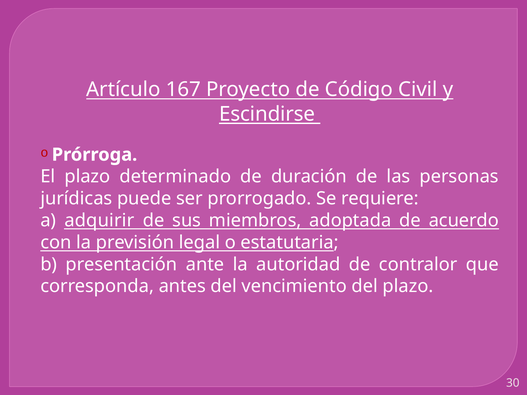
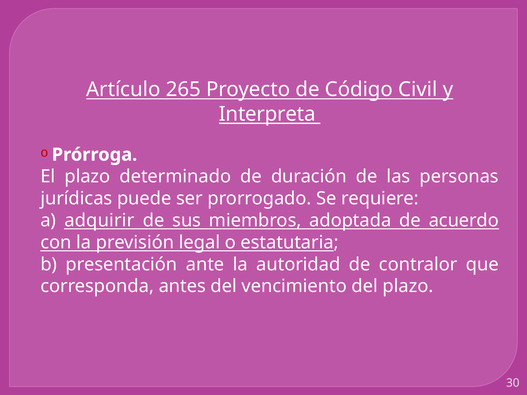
167: 167 -> 265 (183, 89)
Escindirse: Escindirse -> Interpreta (267, 114)
